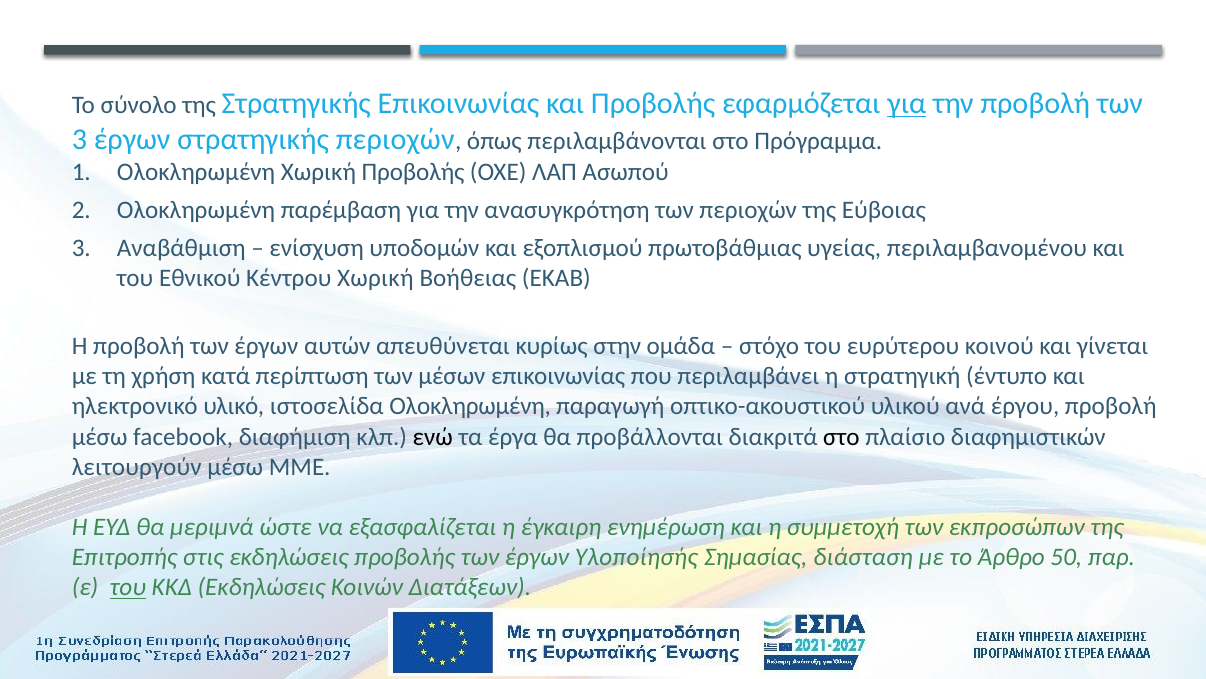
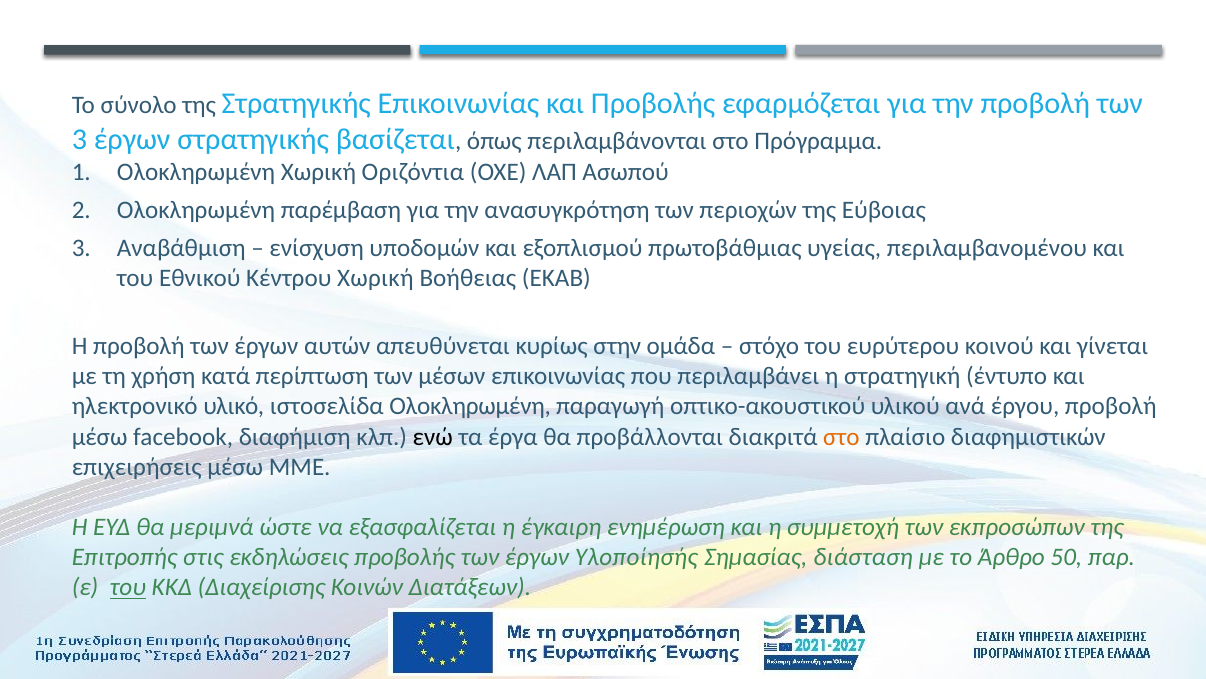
για underline: present -> none (907, 103)
στρατηγικής περιοχών: περιοχών -> βασίζεται (395, 140)
Χωρική Προβολής: Προβολής -> Οριζόντια (413, 172)
στο colour: black -> orange (841, 436)
λειτουργούν: λειτουργούν -> επιχειρήσεις (137, 466)
ΚΚΔ Εκδηλώσεις: Εκδηλώσεις -> Διαχείρισης (261, 587)
